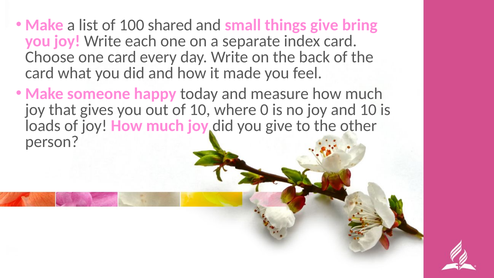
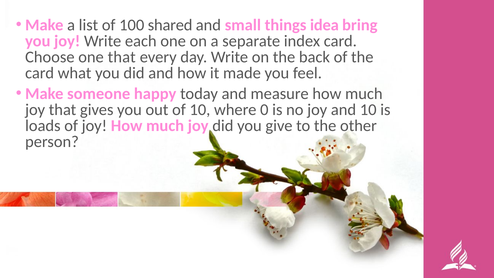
things give: give -> idea (324, 25)
one card: card -> that (122, 57)
